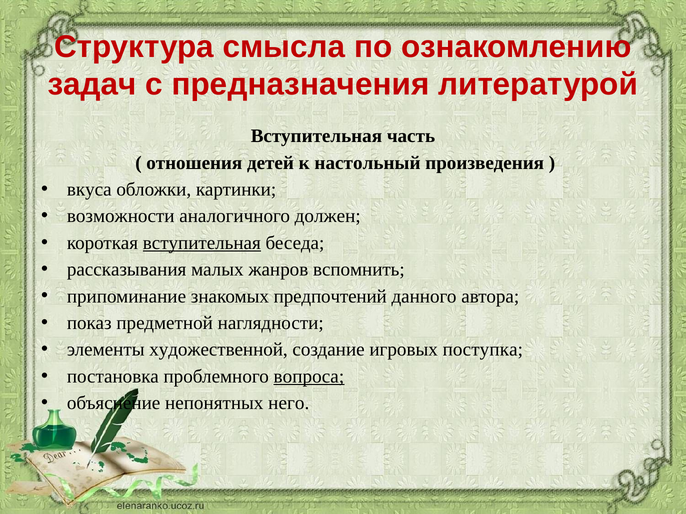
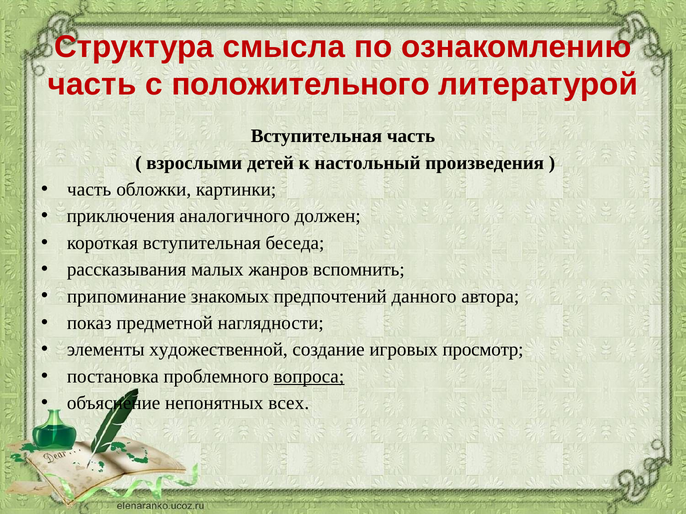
задач: задач -> часть (92, 85)
предназначения: предназначения -> положительного (301, 85)
отношения: отношения -> взрослыми (194, 163)
вкуса: вкуса -> часть (89, 190)
возможности: возможности -> приключения (121, 216)
вступительная underline: present -> none (202, 243)
поступка: поступка -> просмотр (483, 350)
него: него -> всех (289, 403)
